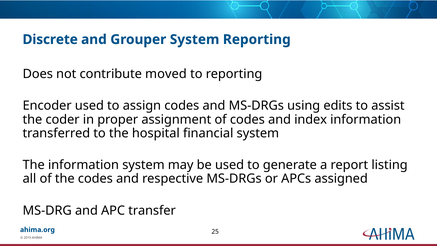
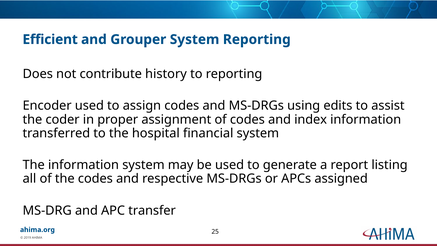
Discrete: Discrete -> Efficient (50, 39)
moved: moved -> history (166, 74)
